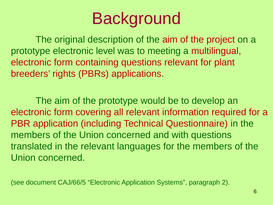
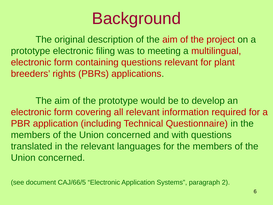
level: level -> filing (105, 51)
